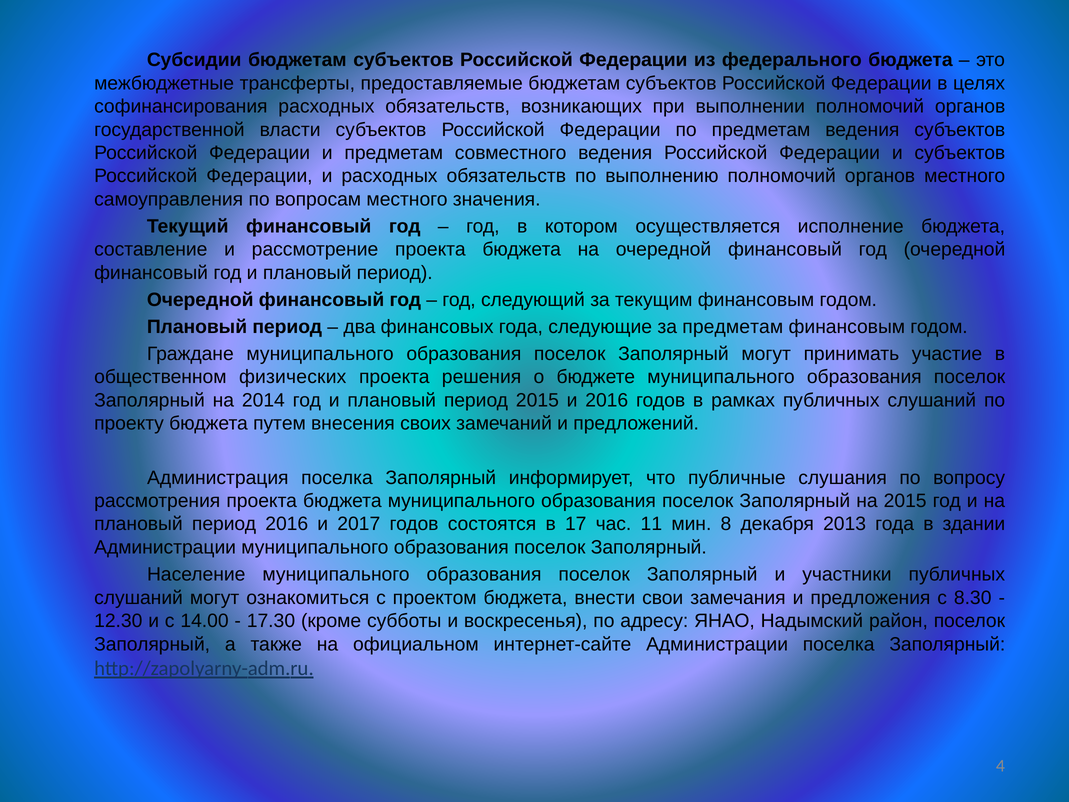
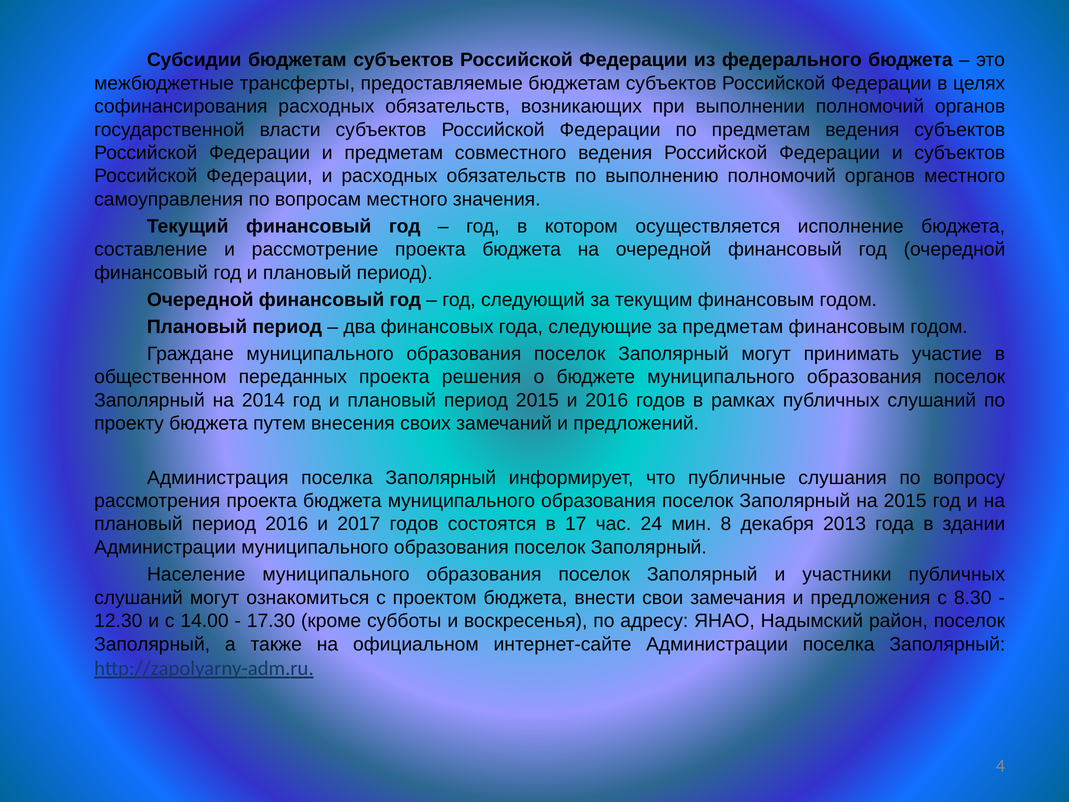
физических: физических -> переданных (293, 377)
11: 11 -> 24 (651, 524)
